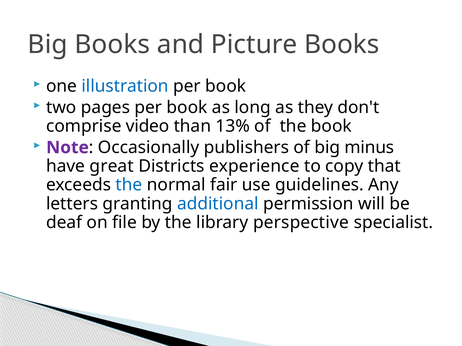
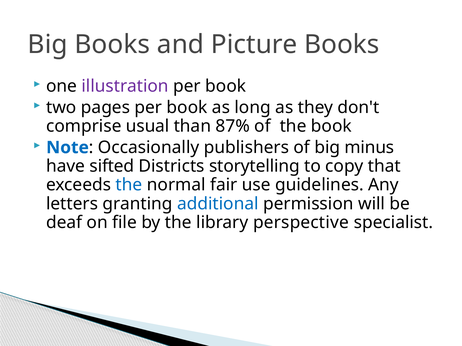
illustration colour: blue -> purple (125, 86)
video: video -> usual (148, 126)
13%: 13% -> 87% (233, 126)
Note colour: purple -> blue (68, 148)
great: great -> sifted (112, 166)
experience: experience -> storytelling (254, 166)
